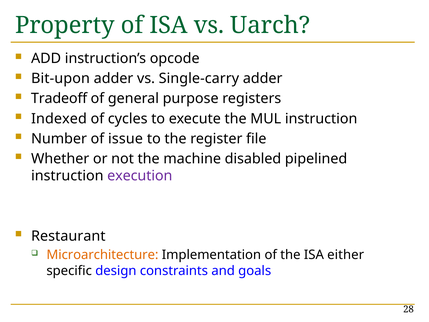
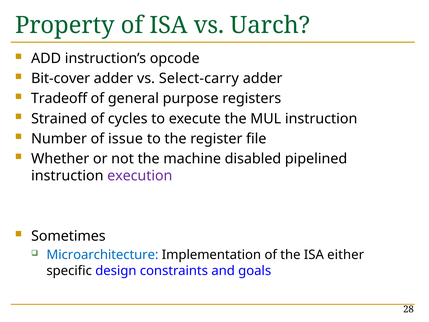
Bit-upon: Bit-upon -> Bit-cover (61, 79)
Single-carry: Single-carry -> Select-carry (199, 79)
Indexed: Indexed -> Strained (59, 119)
Restaurant: Restaurant -> Sometimes (68, 236)
Microarchitecture colour: orange -> blue (102, 255)
